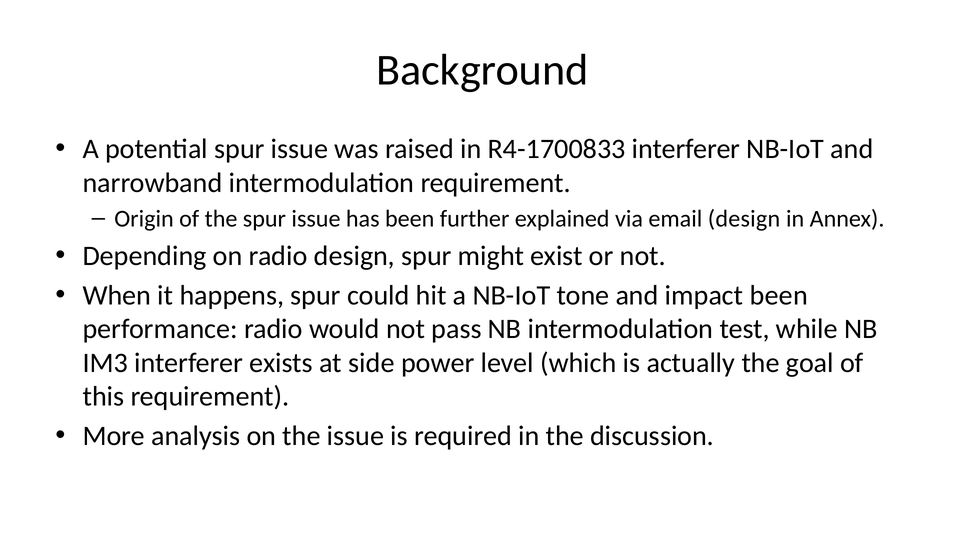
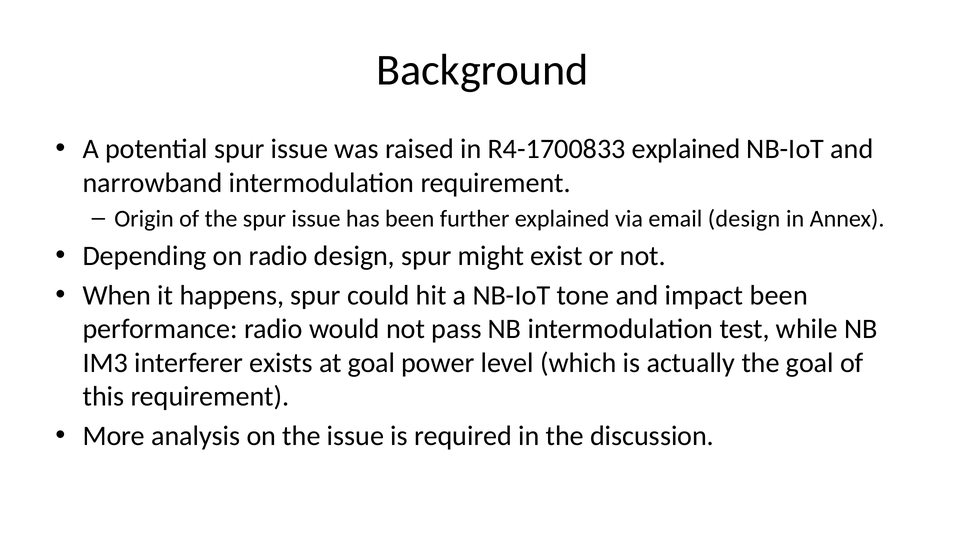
R4-1700833 interferer: interferer -> explained (686, 149)
at side: side -> goal (372, 363)
